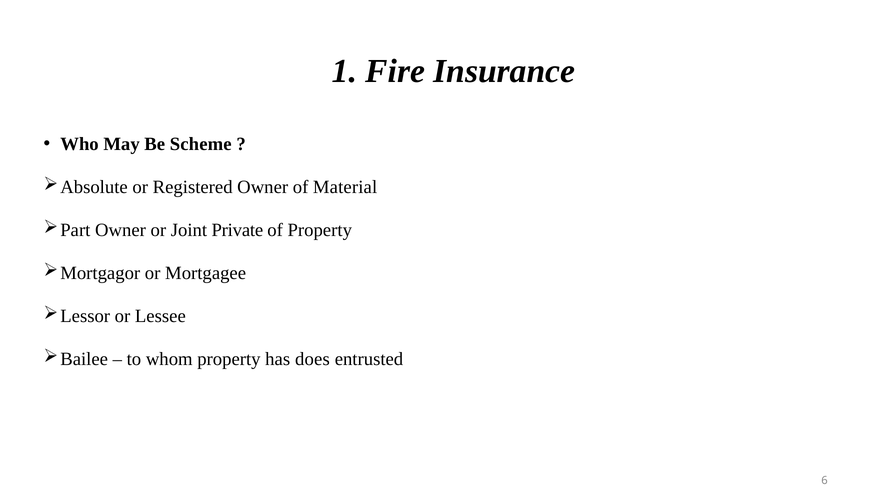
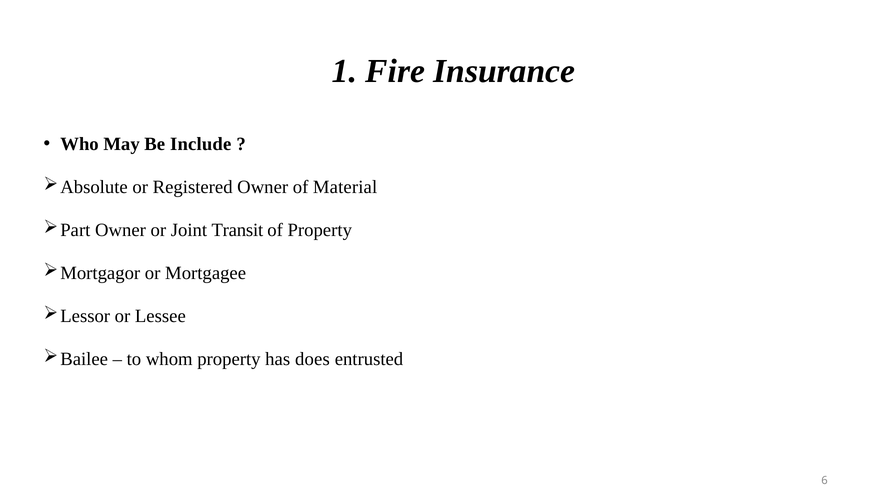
Scheme: Scheme -> Include (201, 144)
Private: Private -> Transit (237, 230)
